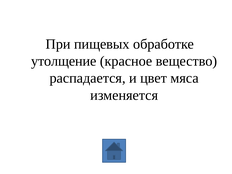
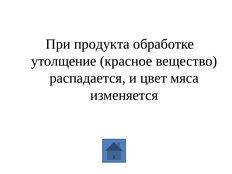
пищевых: пищевых -> продукта (102, 44)
